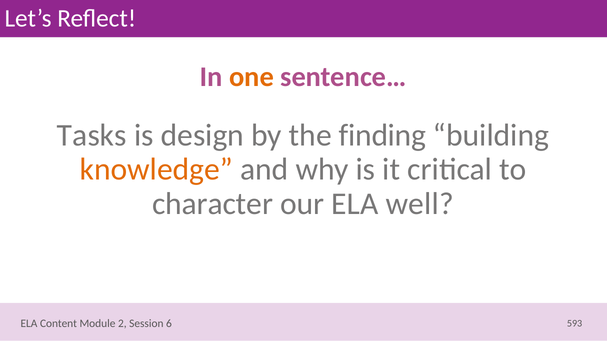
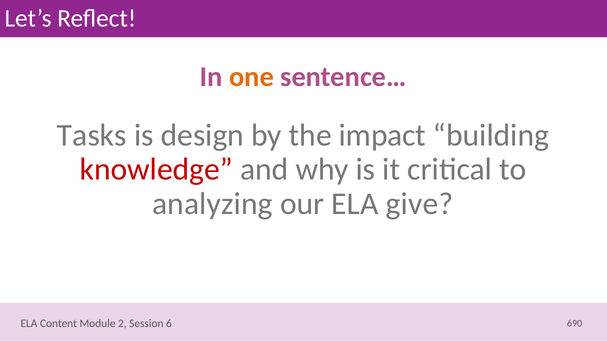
finding: finding -> impact (382, 136)
knowledge colour: orange -> red (156, 170)
character: character -> analyzing (212, 204)
well: well -> give (420, 204)
593: 593 -> 690 (575, 324)
